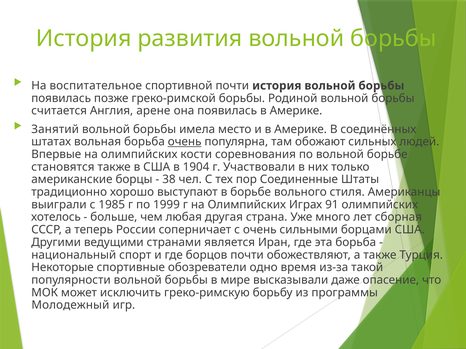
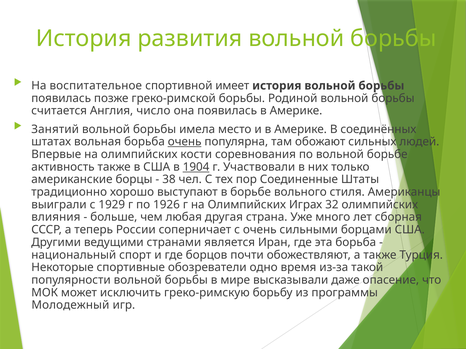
спортивной почти: почти -> имеет (232, 86)
арене: арене -> число (153, 111)
становятся: становятся -> активность (63, 167)
1904 underline: none -> present (196, 167)
1985: 1985 -> 1929 (112, 205)
1999: 1999 -> 1926 (166, 205)
91: 91 -> 32 (332, 205)
хотелось: хотелось -> влияния (56, 217)
